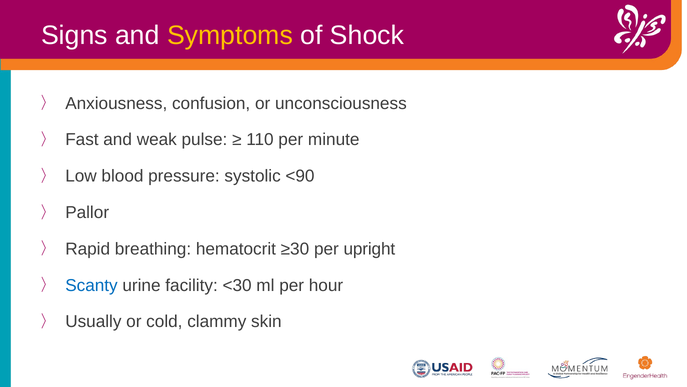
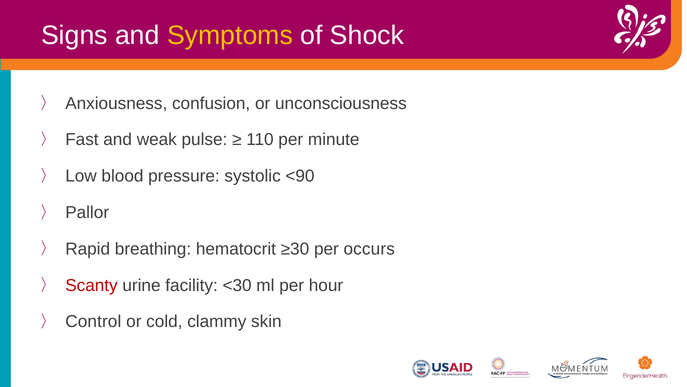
upright: upright -> occurs (369, 249)
Scanty colour: blue -> red (91, 285)
Usually: Usually -> Control (93, 321)
